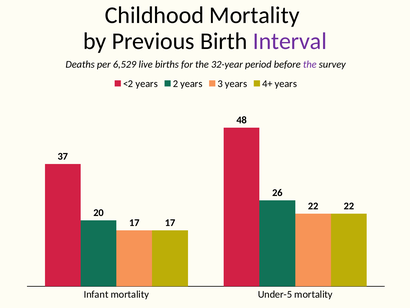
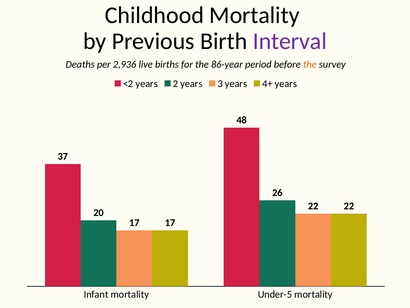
6,529: 6,529 -> 2,936 (125, 64)
32-year: 32-year -> 86-year (227, 64)
the colour: purple -> orange (310, 64)
